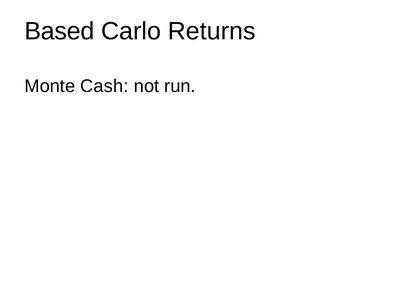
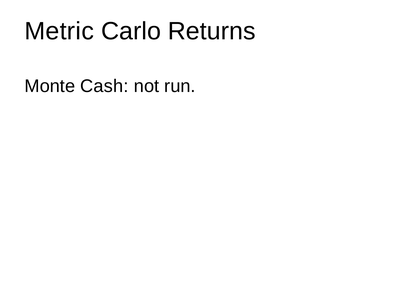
Based: Based -> Metric (59, 31)
